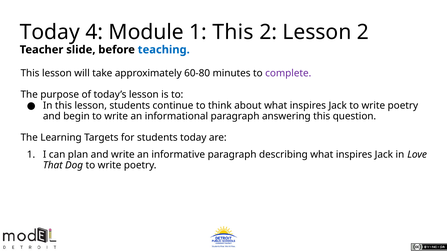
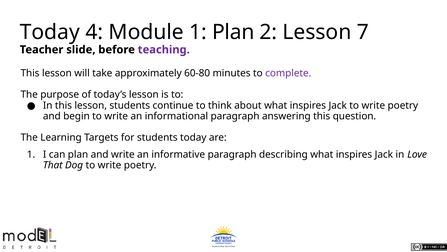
1 This: This -> Plan (233, 32)
Lesson 2: 2 -> 7 (363, 32)
teaching colour: blue -> purple (164, 50)
